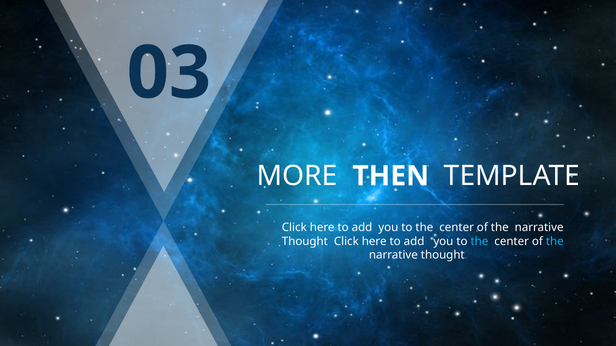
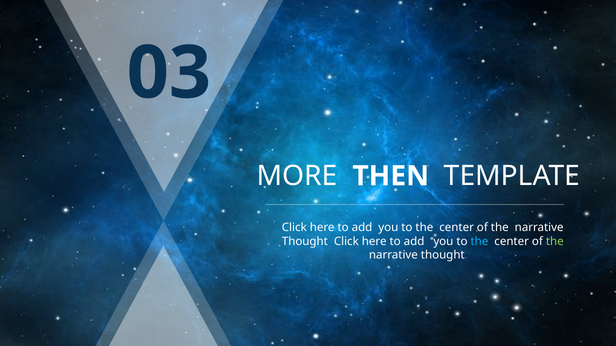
the colour: light blue -> light green (555, 242)
